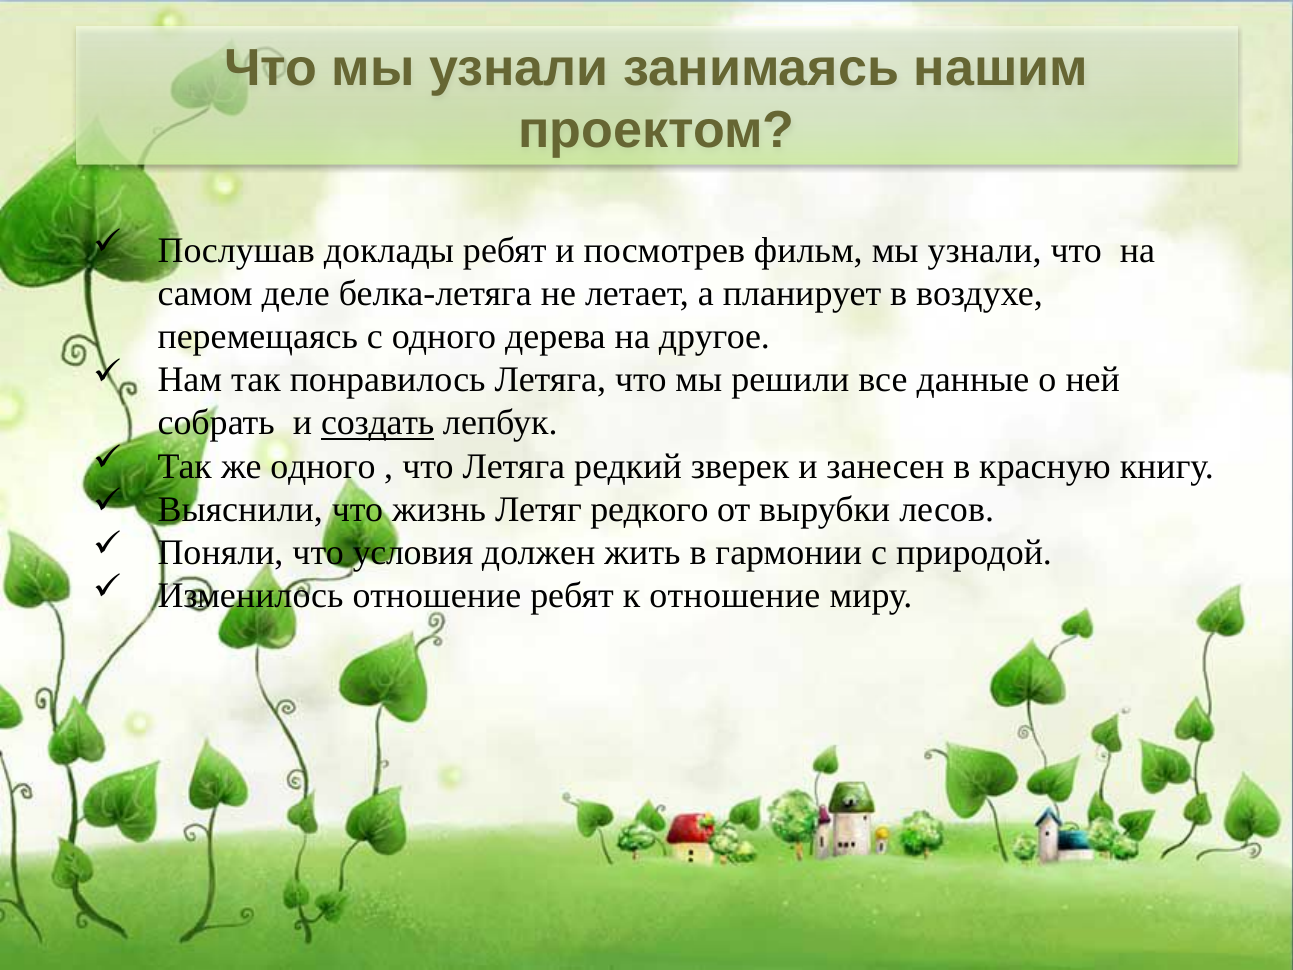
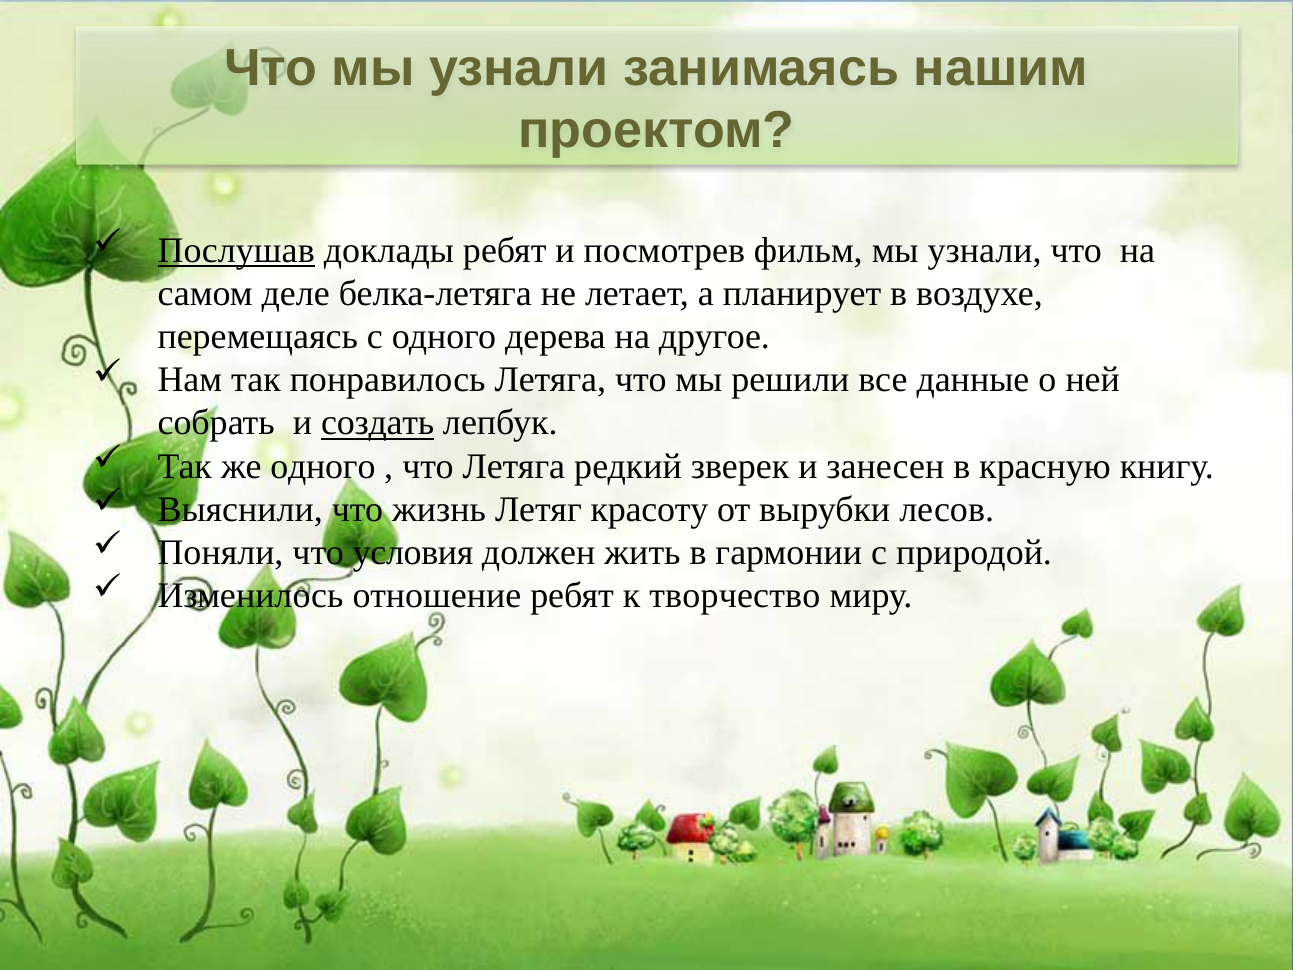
Послушав underline: none -> present (236, 251)
редкого: редкого -> красоту (649, 509)
к отношение: отношение -> творчество (735, 595)
